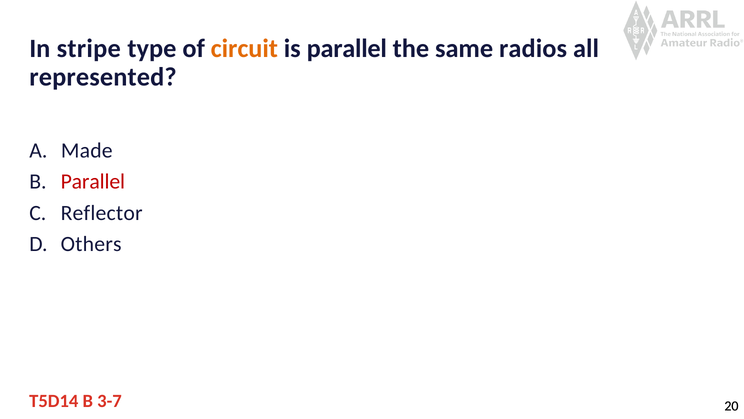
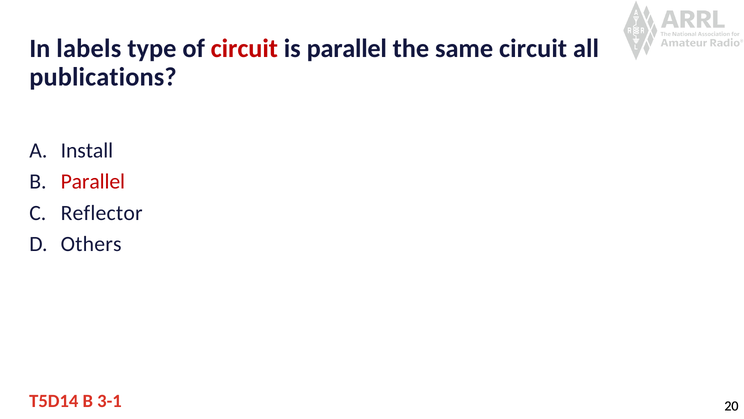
stripe: stripe -> labels (89, 48)
circuit colour: orange -> red (244, 48)
same radios: radios -> circuit (533, 48)
represented: represented -> publications (103, 77)
Made: Made -> Install (87, 150)
3-7: 3-7 -> 3-1 (109, 401)
